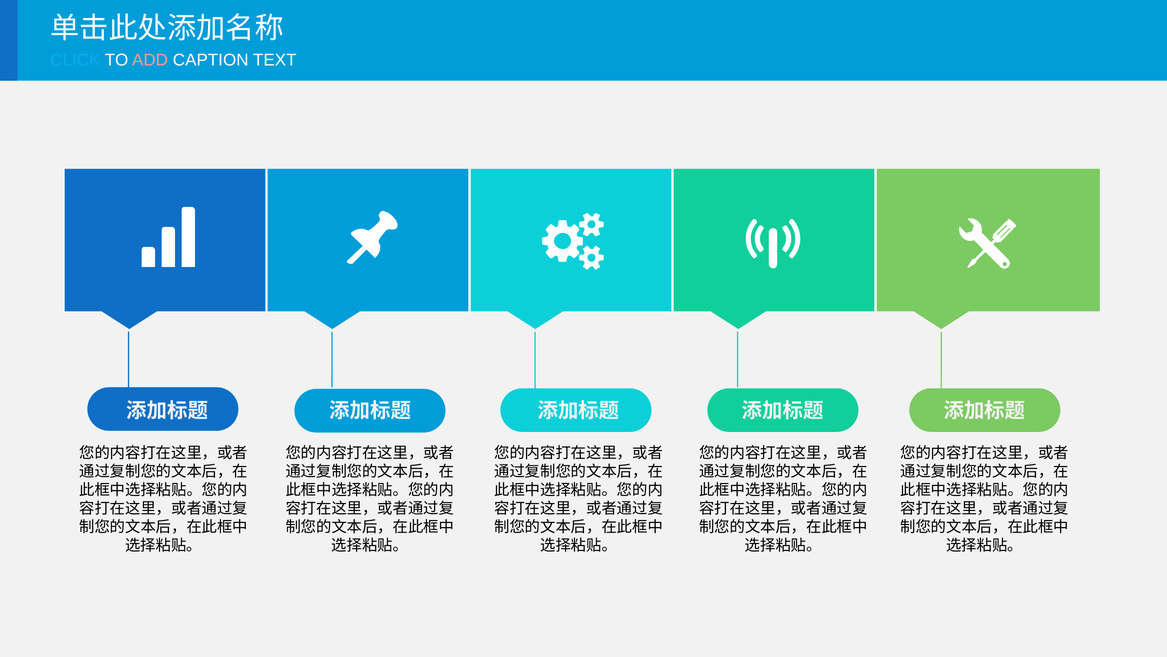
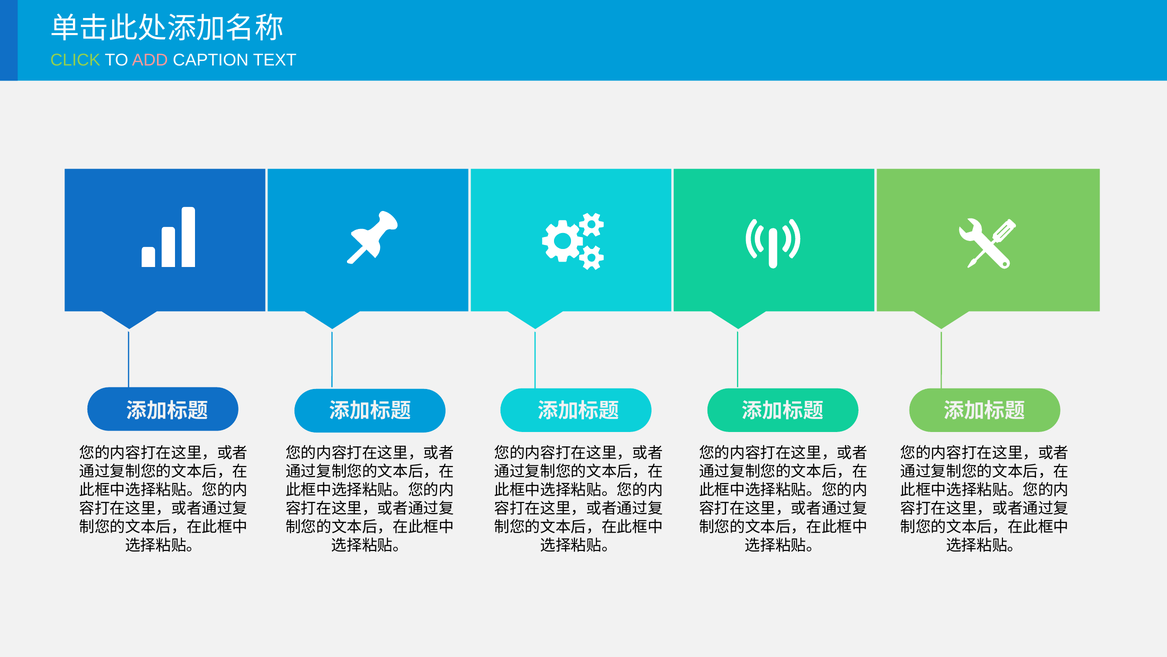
CLICK colour: light blue -> light green (75, 60)
